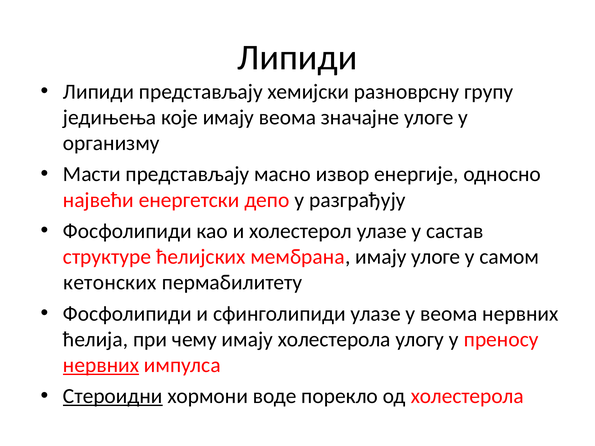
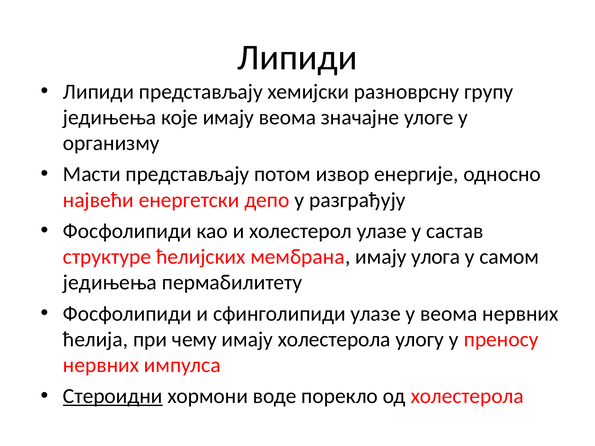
масно: масно -> потом (282, 174)
имају улоге: улоге -> улога (436, 257)
кетонских: кетонских -> једињења (110, 283)
нервних underline: present -> none (101, 365)
